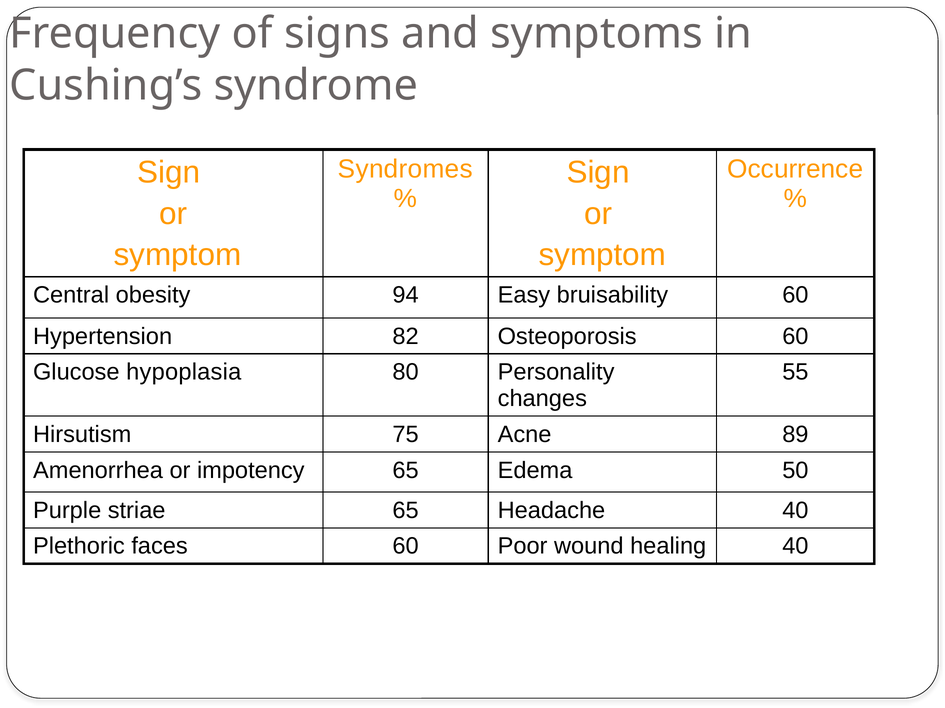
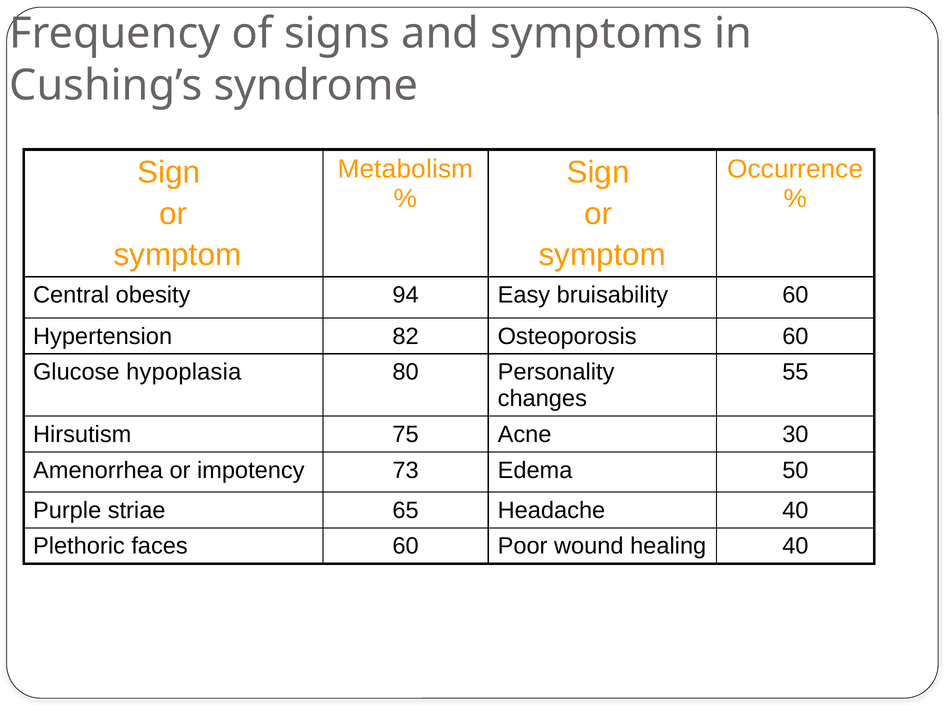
Syndromes: Syndromes -> Metabolism (405, 169)
89: 89 -> 30 (795, 435)
impotency 65: 65 -> 73 (406, 471)
